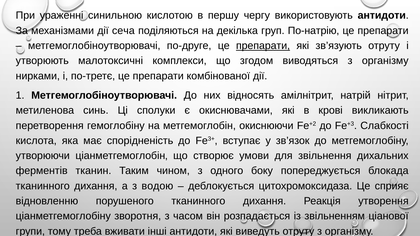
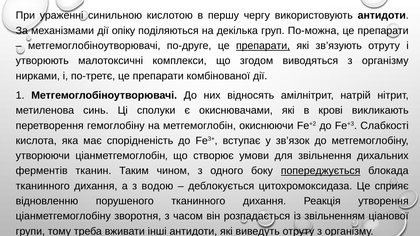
сеча: сеча -> опіку (123, 31)
По-натрію: По-натрію -> По-можна (314, 31)
попереджується underline: none -> present (321, 171)
